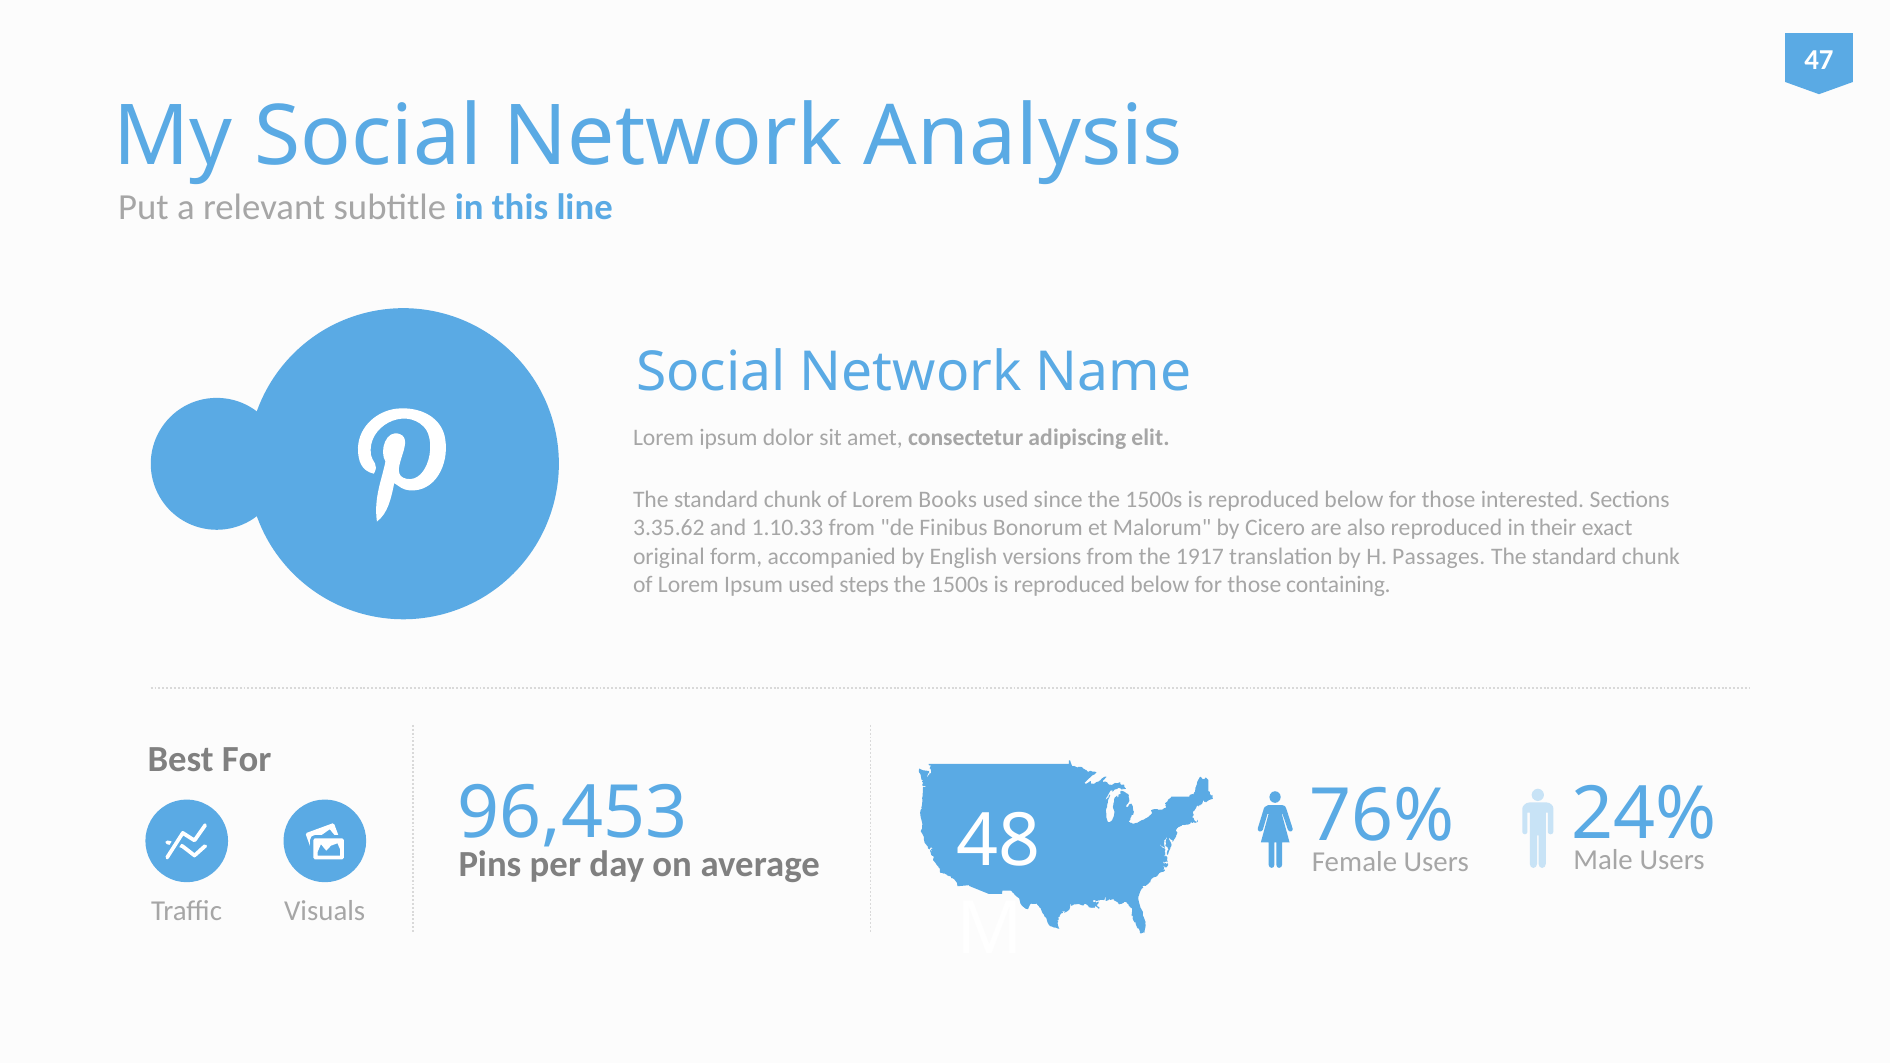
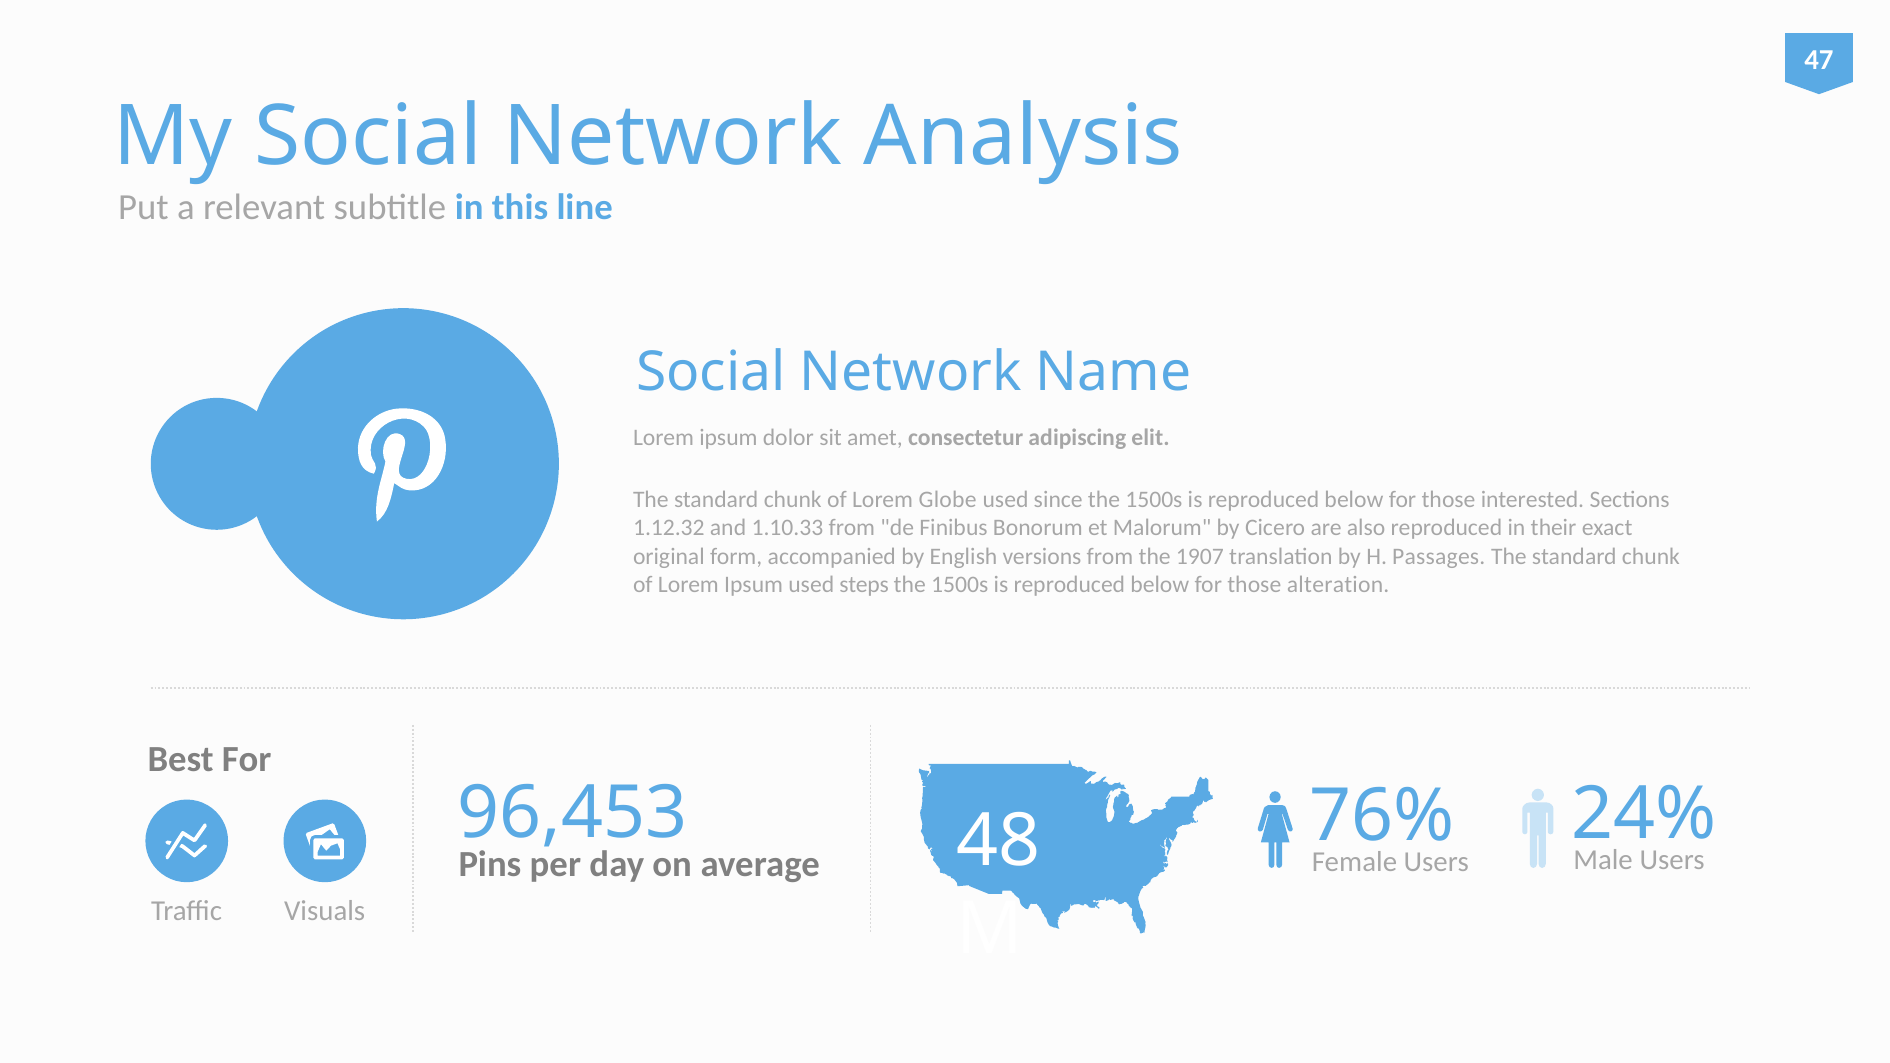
Books: Books -> Globe (948, 500)
3.35.62: 3.35.62 -> 1.12.32 (669, 528)
1917: 1917 -> 1907 (1200, 556)
containing: containing -> alteration (1338, 585)
